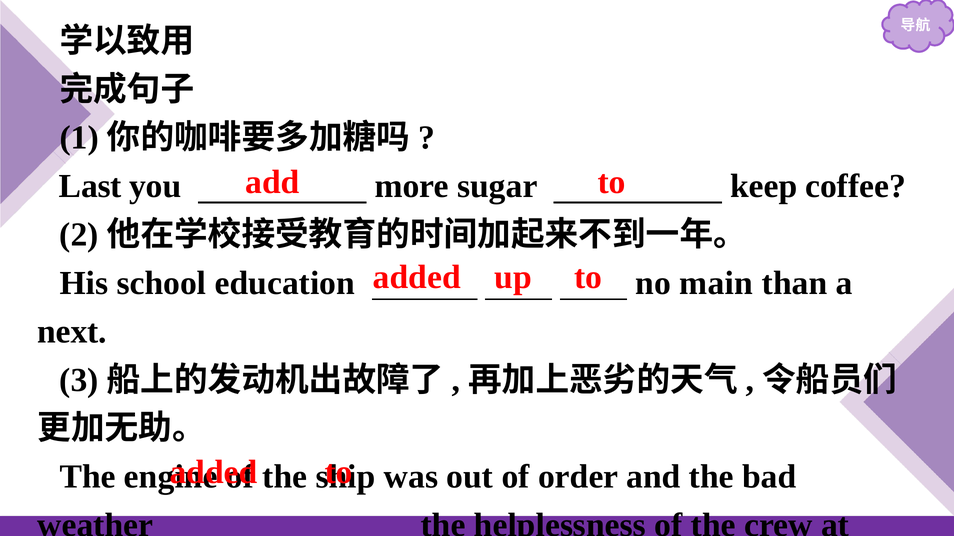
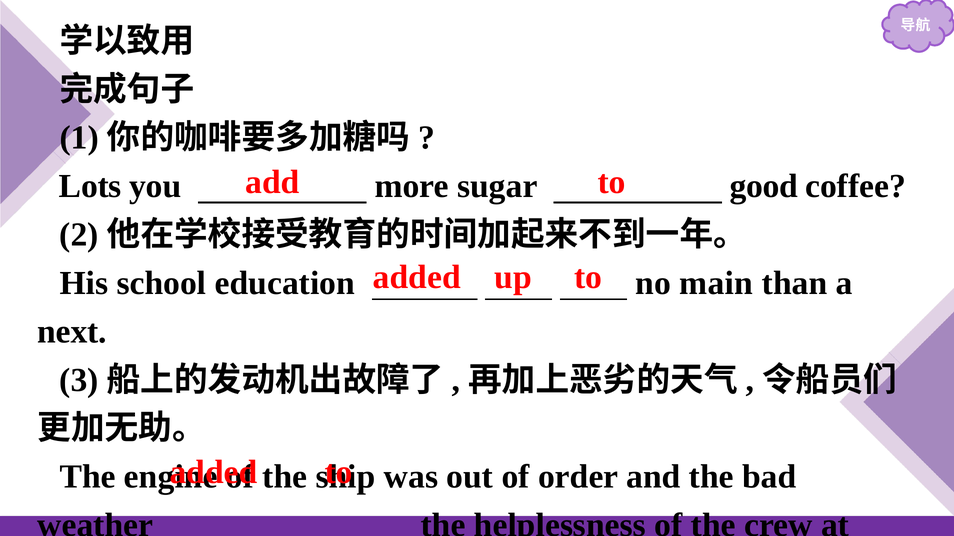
Last: Last -> Lots (90, 186)
keep: keep -> good (764, 186)
